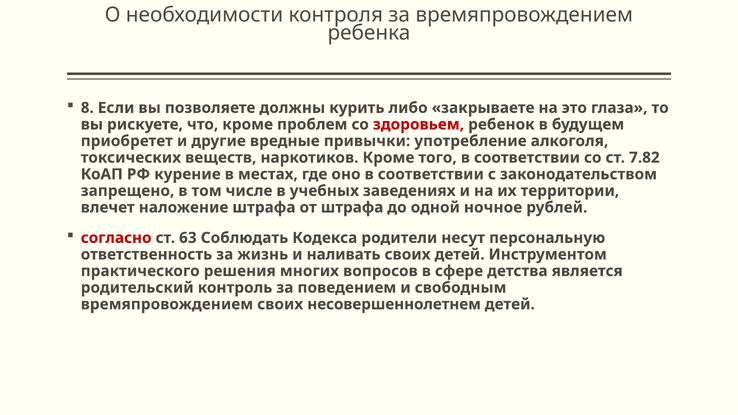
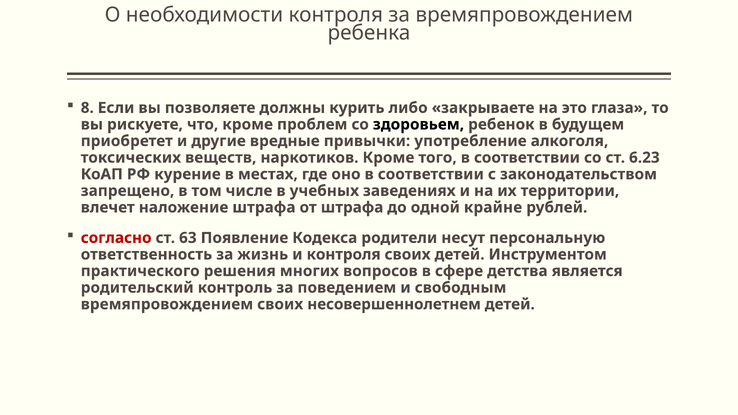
здоровьем colour: red -> black (418, 124)
7.82: 7.82 -> 6.23 (644, 158)
ночное: ночное -> крайне (493, 207)
Соблюдать: Соблюдать -> Появление (245, 238)
и наливать: наливать -> контроля (344, 255)
